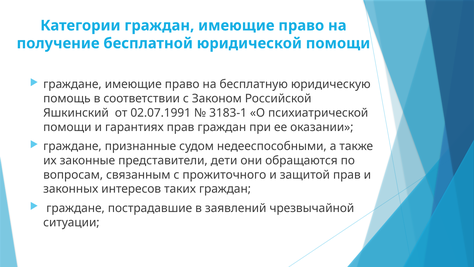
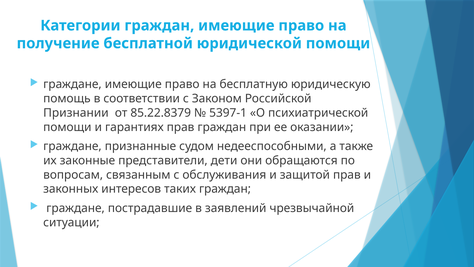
Яшкинский: Яшкинский -> Признании (76, 113)
02.07.1991: 02.07.1991 -> 85.22.8379 (161, 113)
3183-1: 3183-1 -> 5397-1 (228, 113)
прожиточного: прожиточного -> обслуживания (224, 175)
